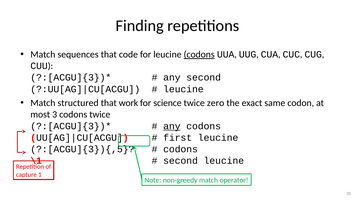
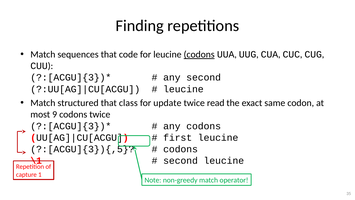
work: work -> class (128, 103)
science: science -> update (167, 103)
zero: zero -> read (216, 103)
3: 3 -> 9 (55, 114)
any underline: present -> none (172, 126)
